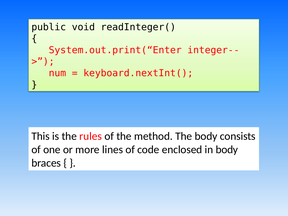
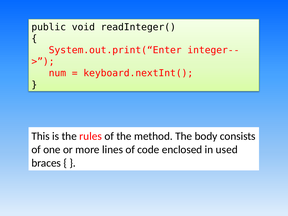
in body: body -> used (227, 150)
